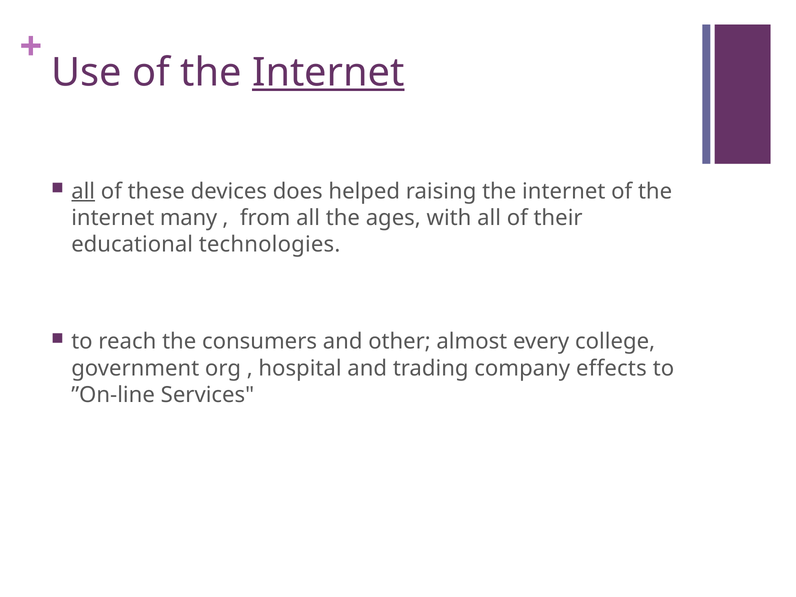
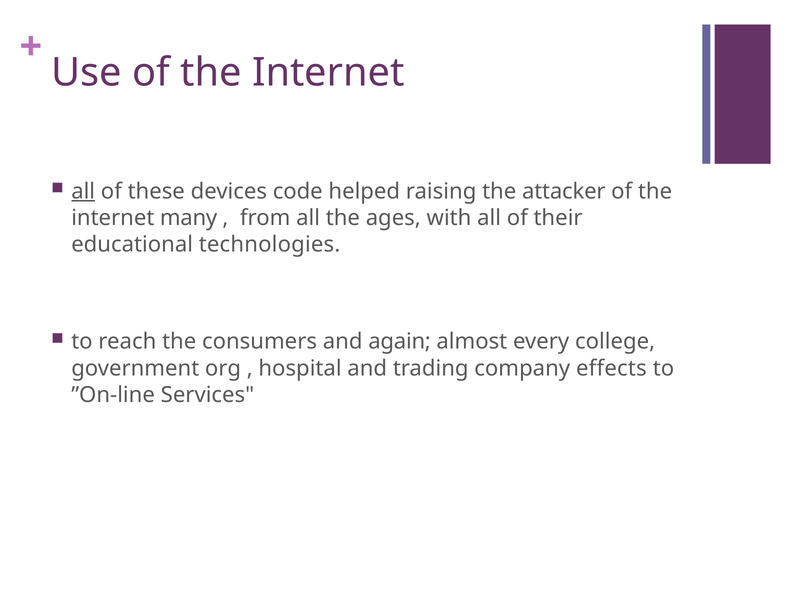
Internet underline: present -> none (328, 73)
does: does -> code (298, 191)
raising the internet: internet -> attacker (564, 191)
other: other -> again (400, 342)
